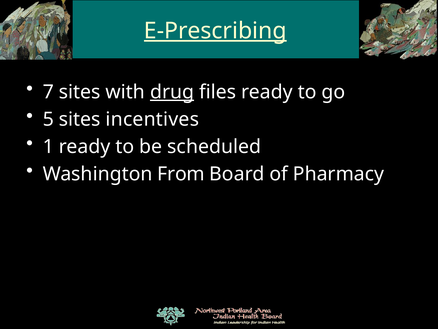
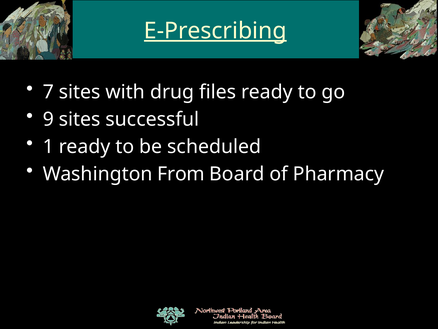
drug underline: present -> none (172, 92)
5: 5 -> 9 (48, 119)
incentives: incentives -> successful (152, 119)
